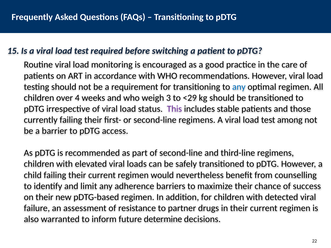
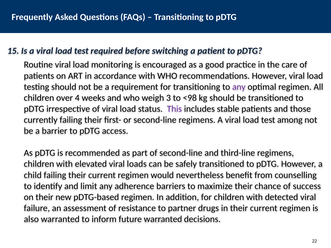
any colour: blue -> purple (239, 87)
<29: <29 -> <98 (190, 98)
future determine: determine -> warranted (163, 219)
